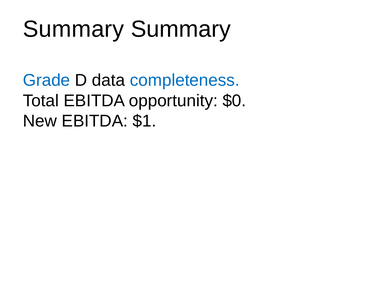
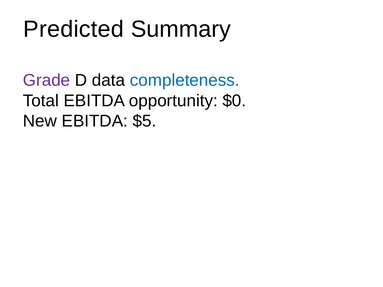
Summary: Summary -> Predicted (74, 29)
Grade colour: blue -> purple (47, 80)
$1: $1 -> $5 (144, 121)
